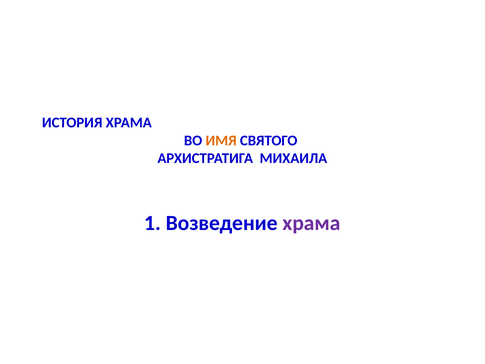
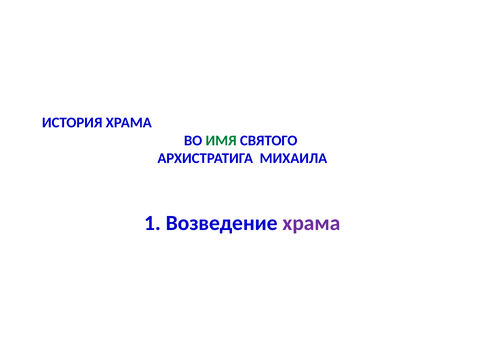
ИМЯ colour: orange -> green (221, 140)
